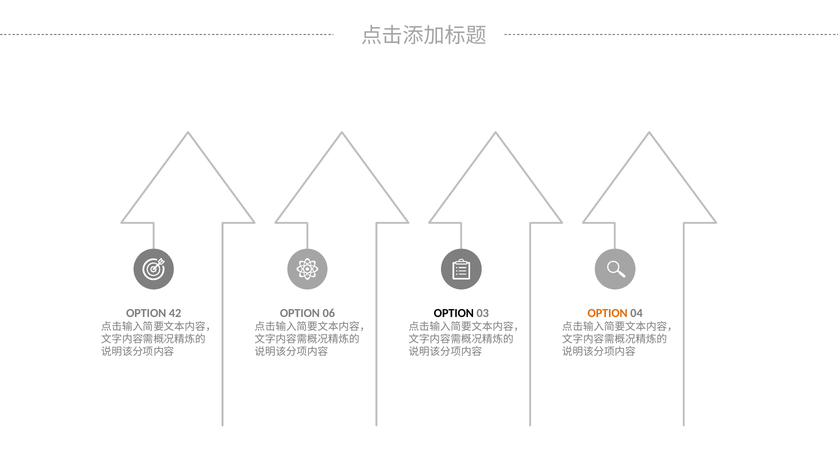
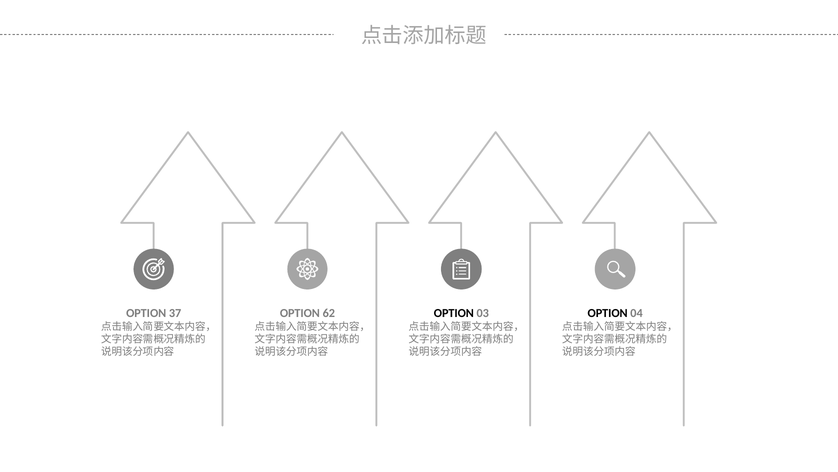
42: 42 -> 37 (175, 313)
06: 06 -> 62 (329, 313)
OPTION colour: orange -> black (608, 313)
